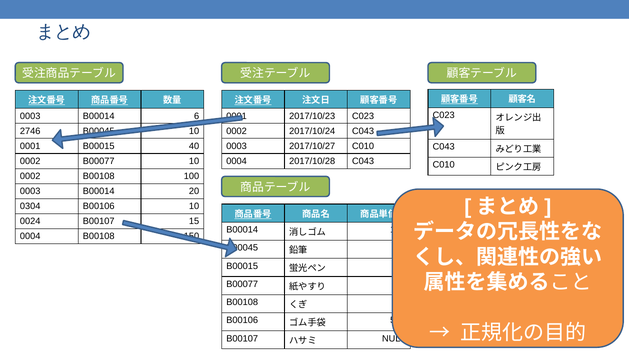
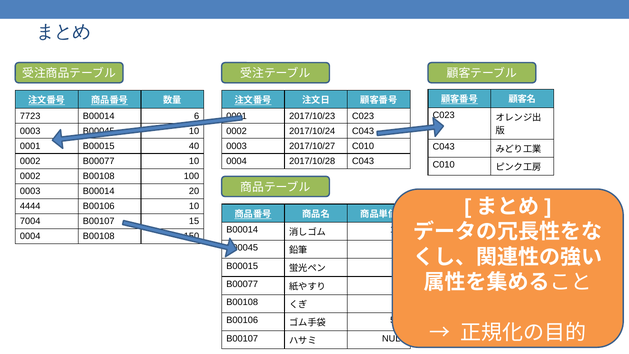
0003: 0003 -> 7723 (30, 116)
2746: 2746 -> 0003 (30, 131)
0304: 0304 -> 4444 (30, 206)
0024: 0024 -> 7004 (30, 221)
